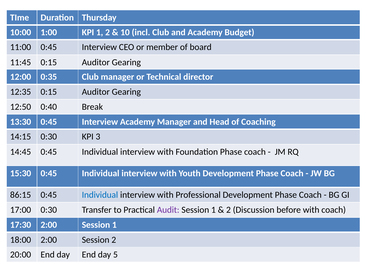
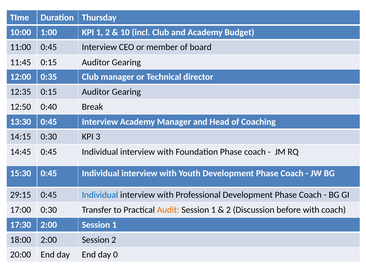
86:15: 86:15 -> 29:15 (21, 195)
Audit colour: purple -> orange (168, 209)
5: 5 -> 0 (115, 254)
